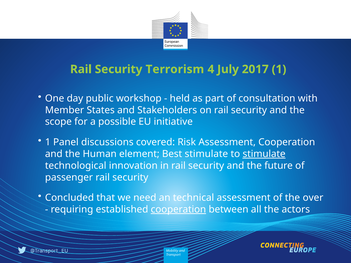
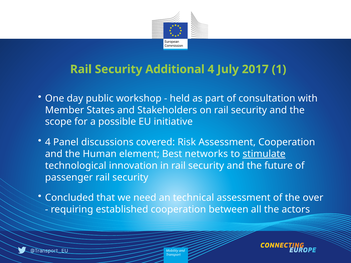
Terrorism: Terrorism -> Additional (175, 69)
1: 1 -> 4 (48, 142)
Best stimulate: stimulate -> networks (206, 154)
cooperation underline: present -> none (178, 210)
